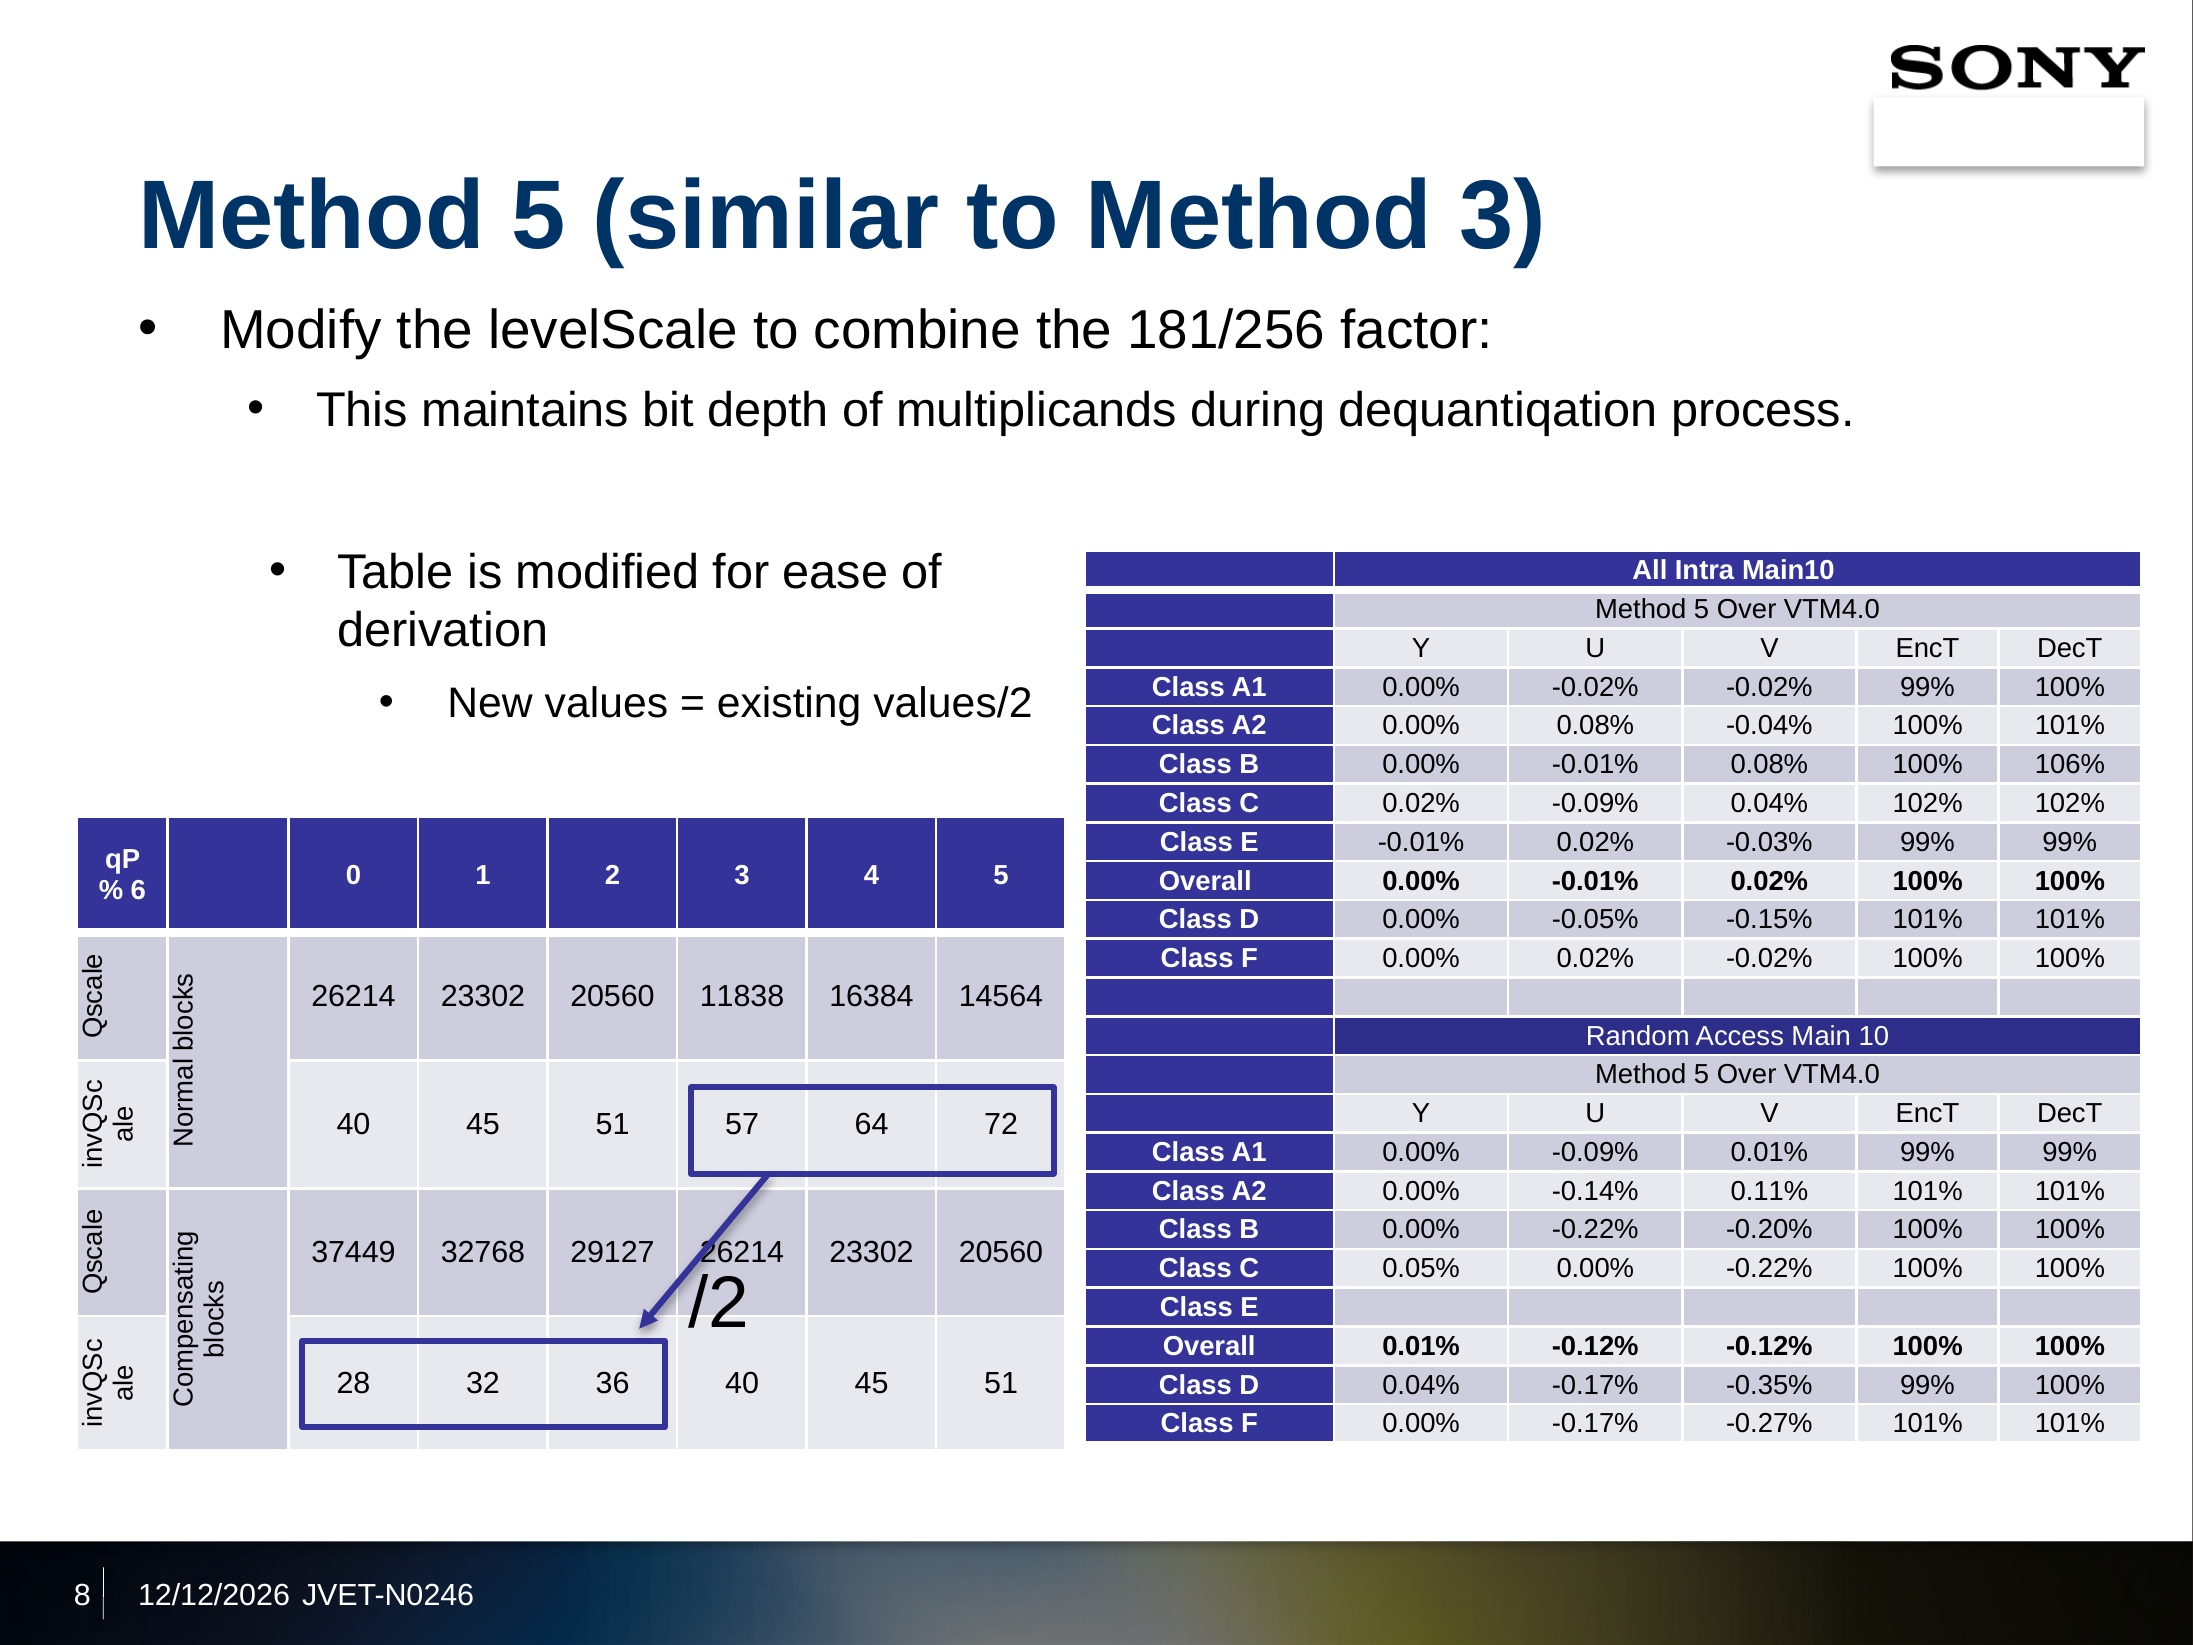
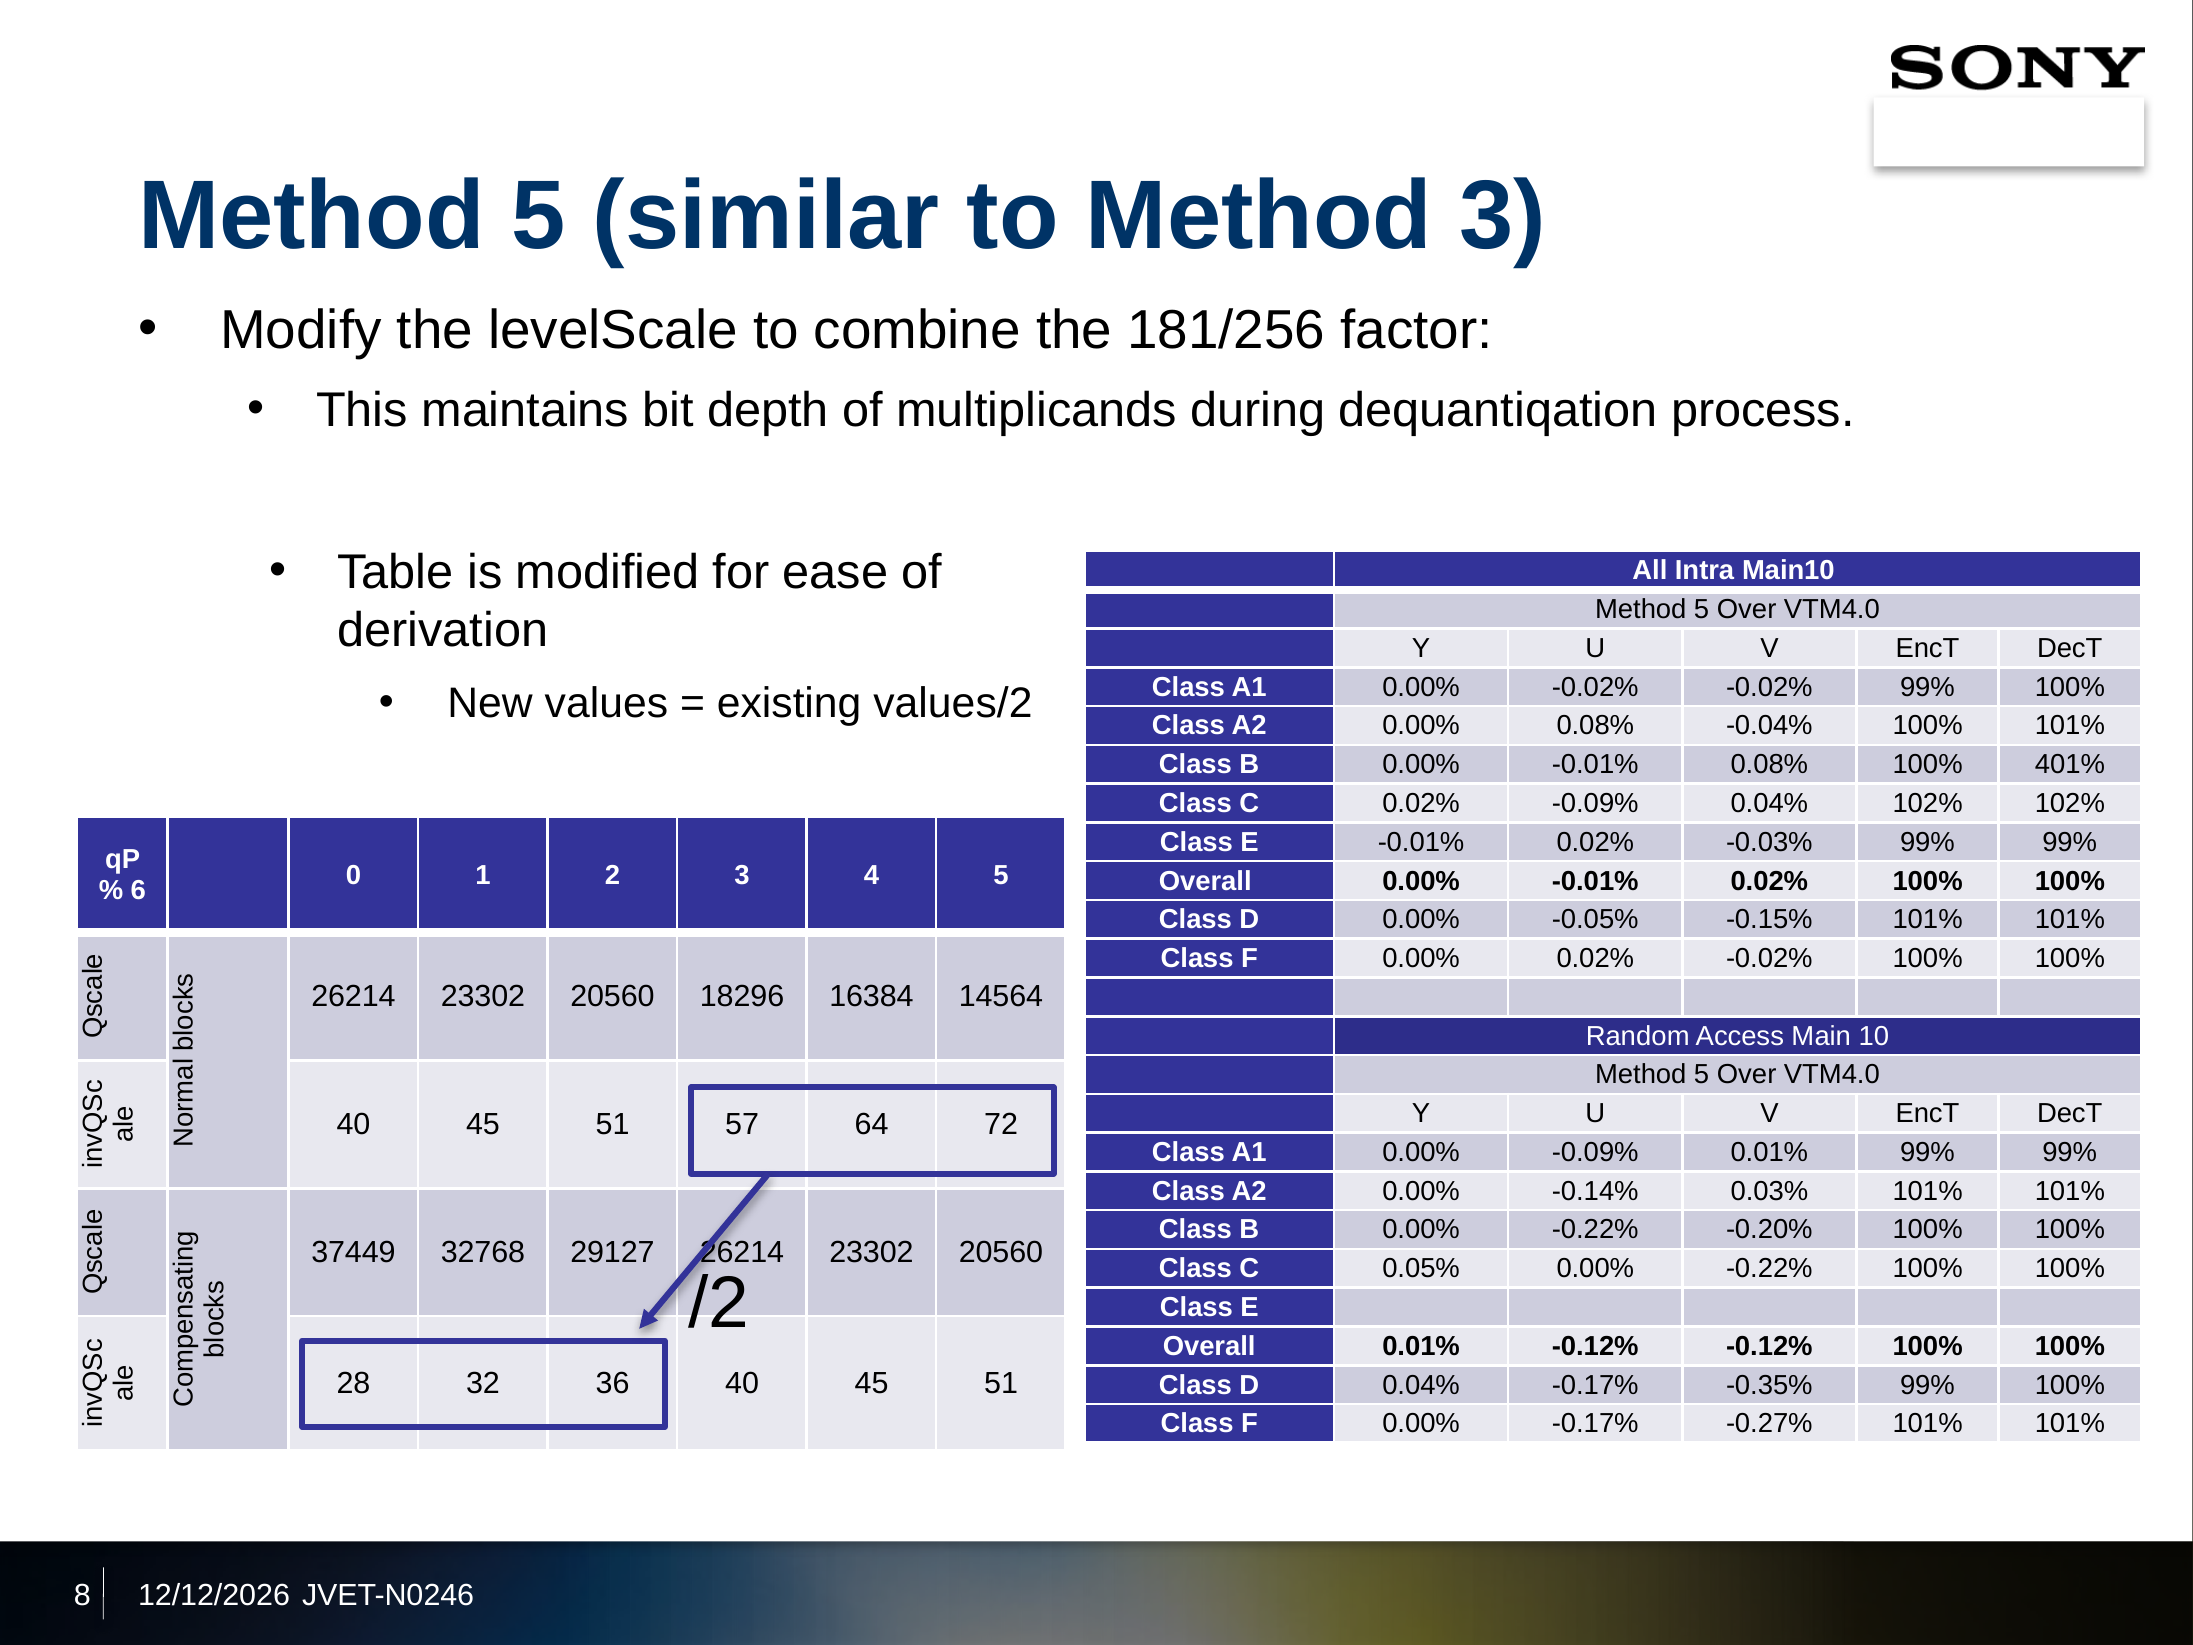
106%: 106% -> 401% (2070, 765)
11838: 11838 -> 18296 (742, 997)
0.11%: 0.11% -> 0.03% (1769, 1191)
